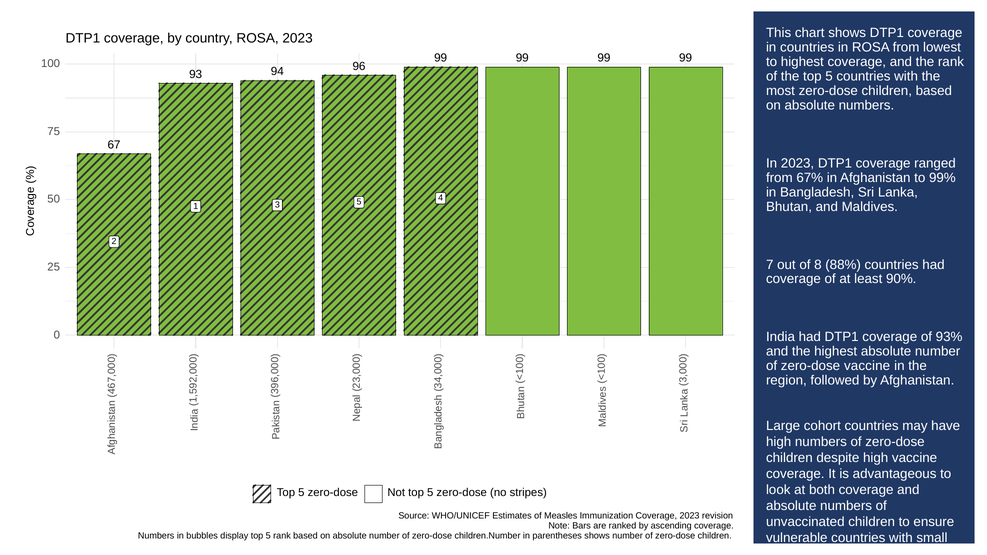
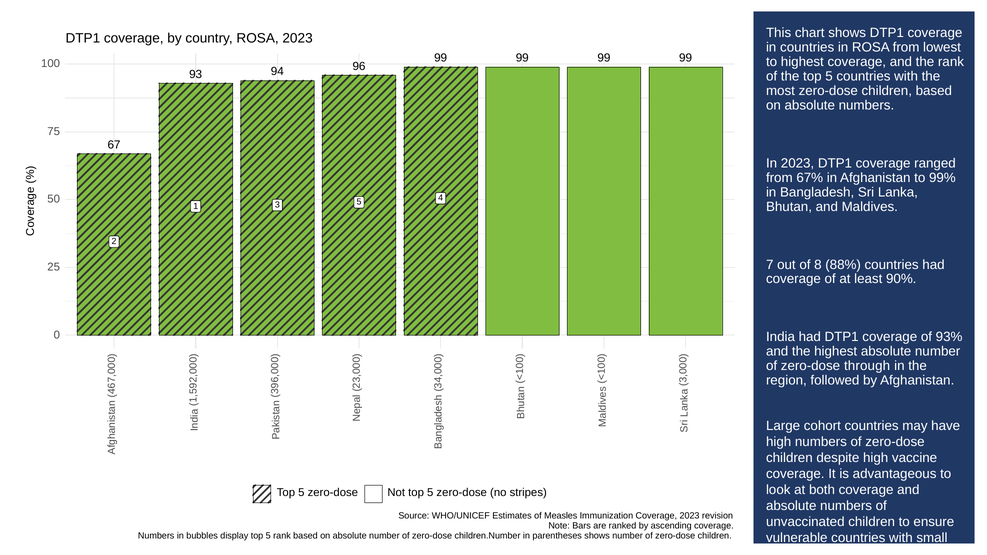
zero-dose vaccine: vaccine -> through (867, 366)
